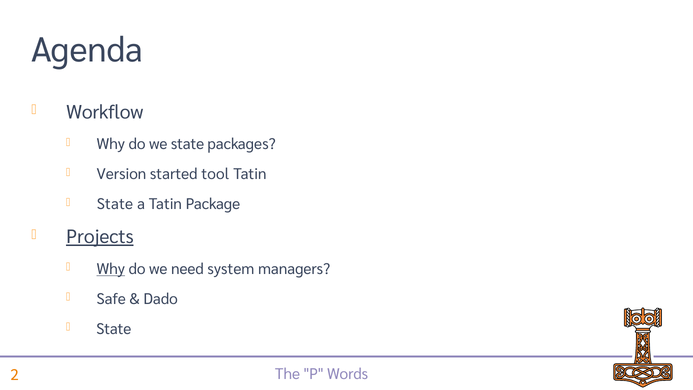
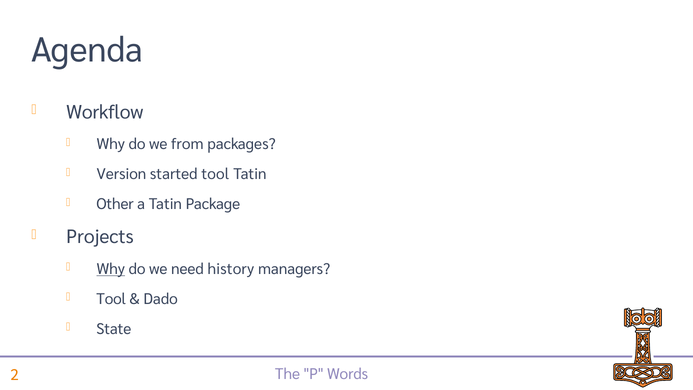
we state: state -> from (187, 144)
State: State -> Other (115, 204)
Projects underline: present -> none (100, 237)
system: system -> history (231, 269)
Safe: Safe -> Tool (111, 299)
